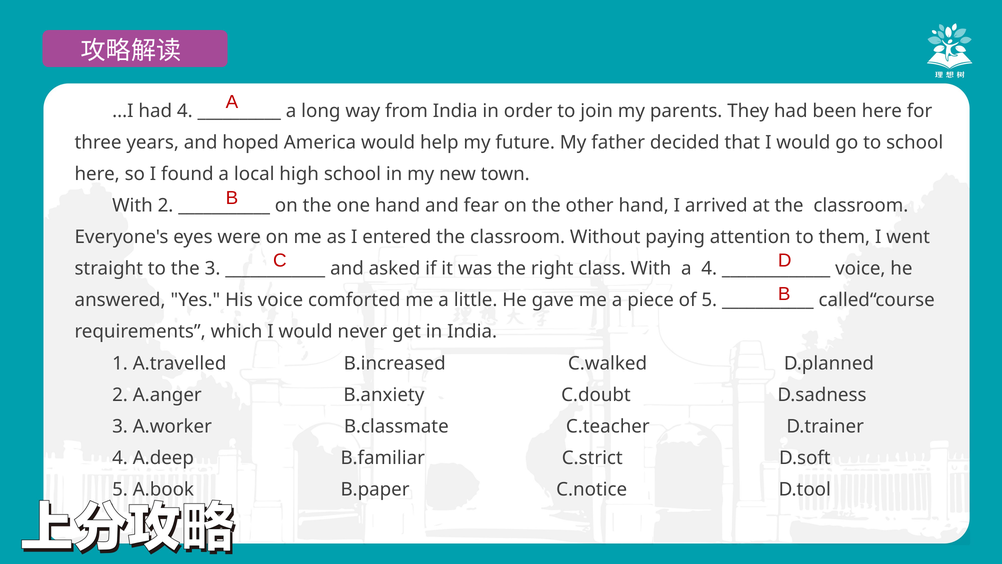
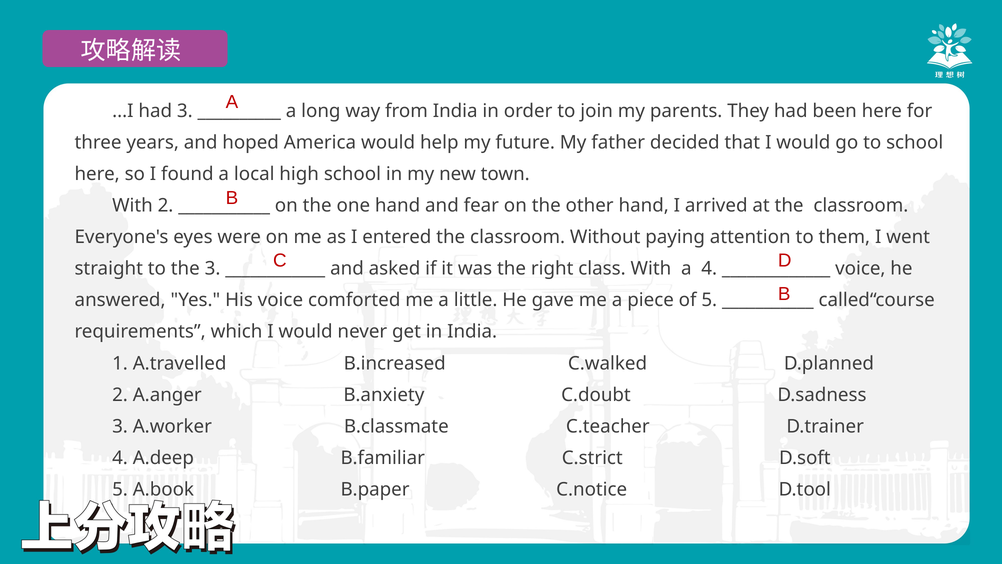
had 4: 4 -> 3 (185, 111)
